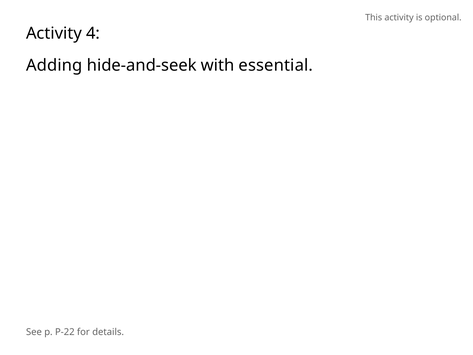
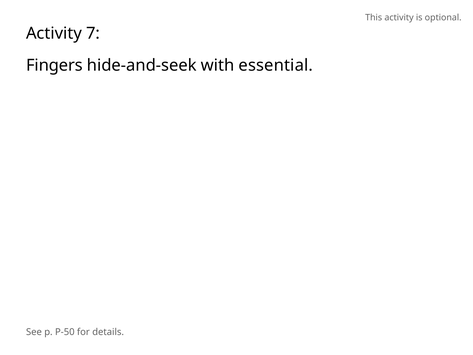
4: 4 -> 7 (93, 33)
Adding: Adding -> Fingers (54, 65)
P-22: P-22 -> P-50 (65, 332)
